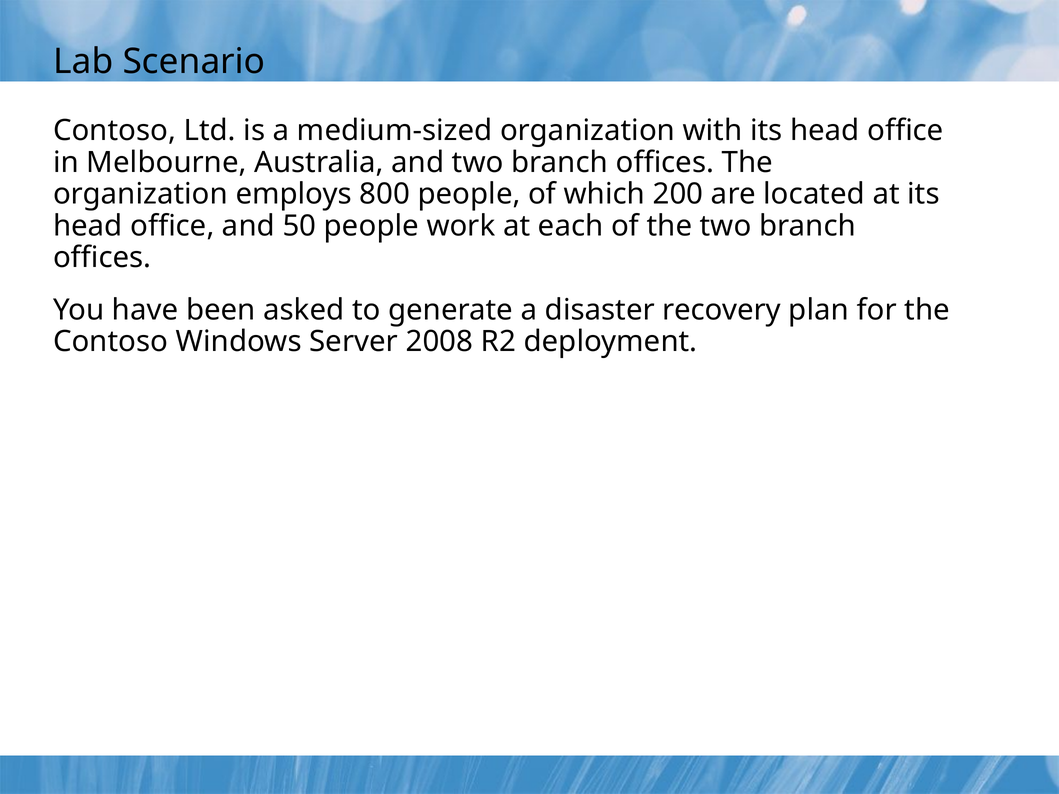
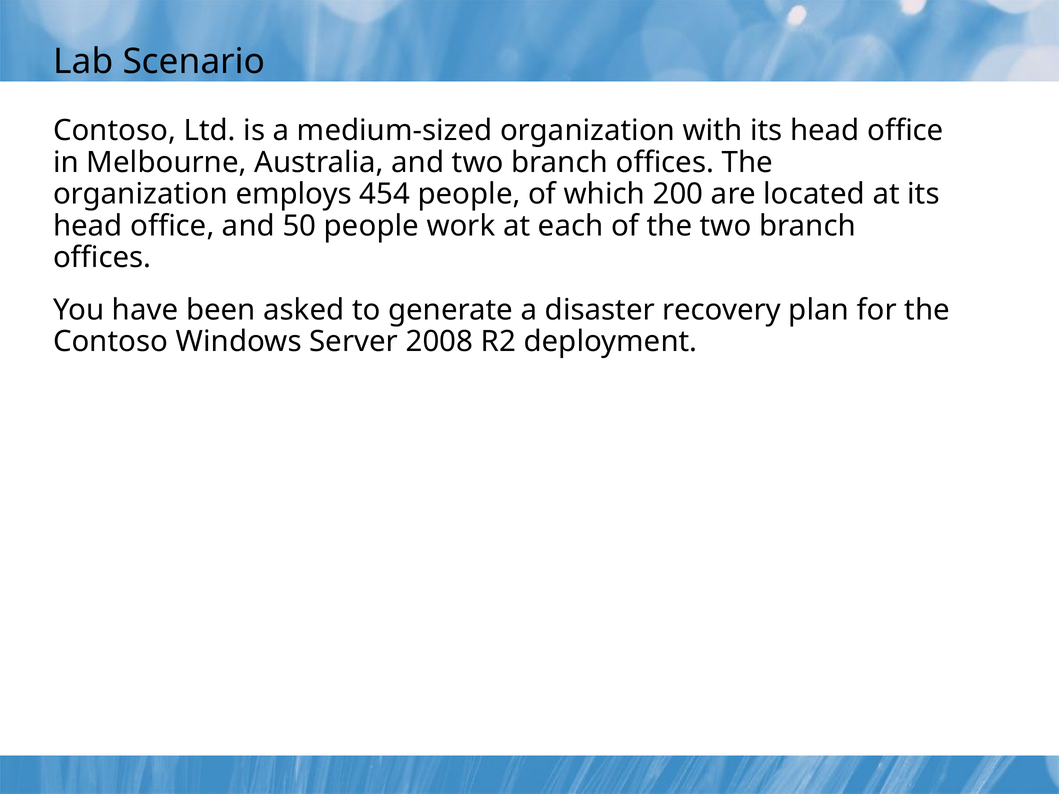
800: 800 -> 454 (385, 194)
